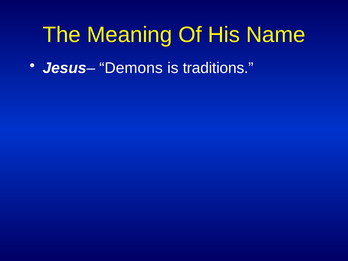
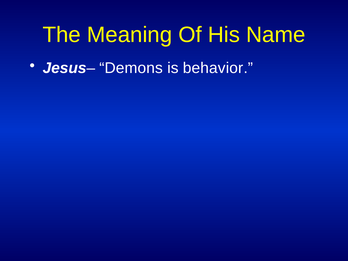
traditions: traditions -> behavior (218, 68)
